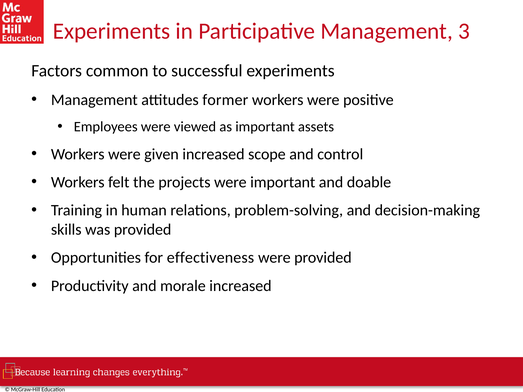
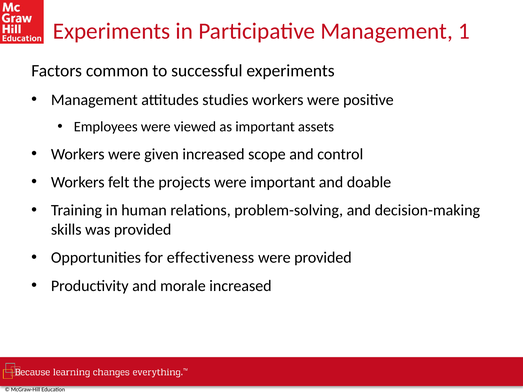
3: 3 -> 1 (464, 31)
former: former -> studies (225, 100)
